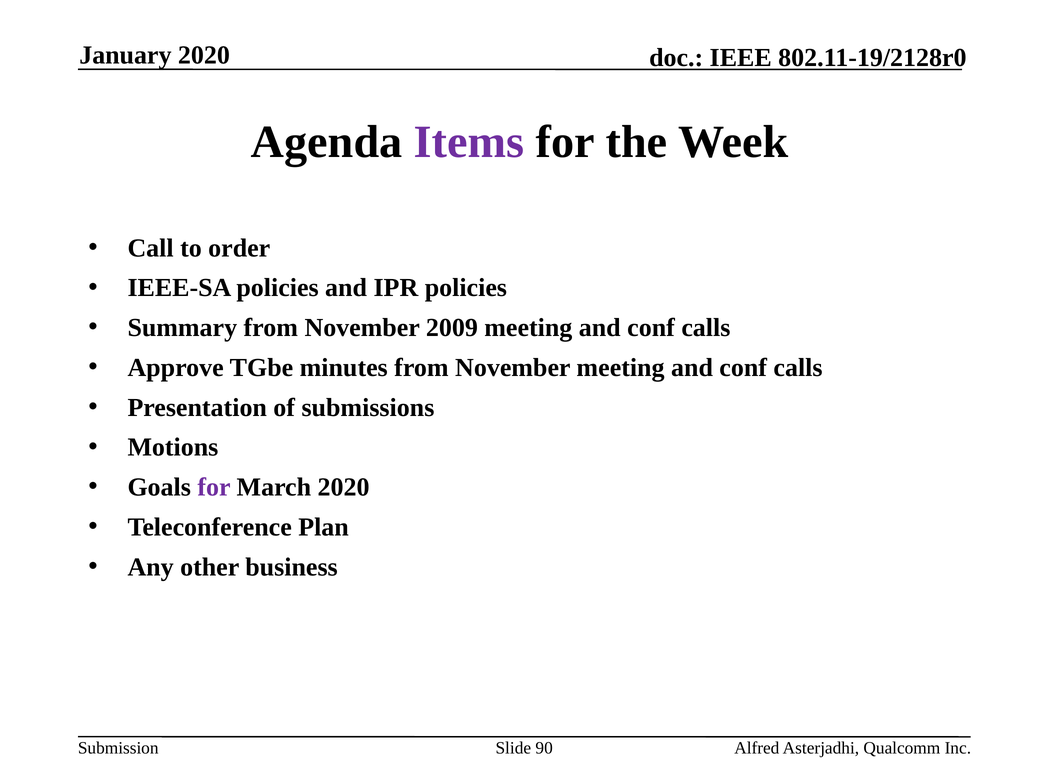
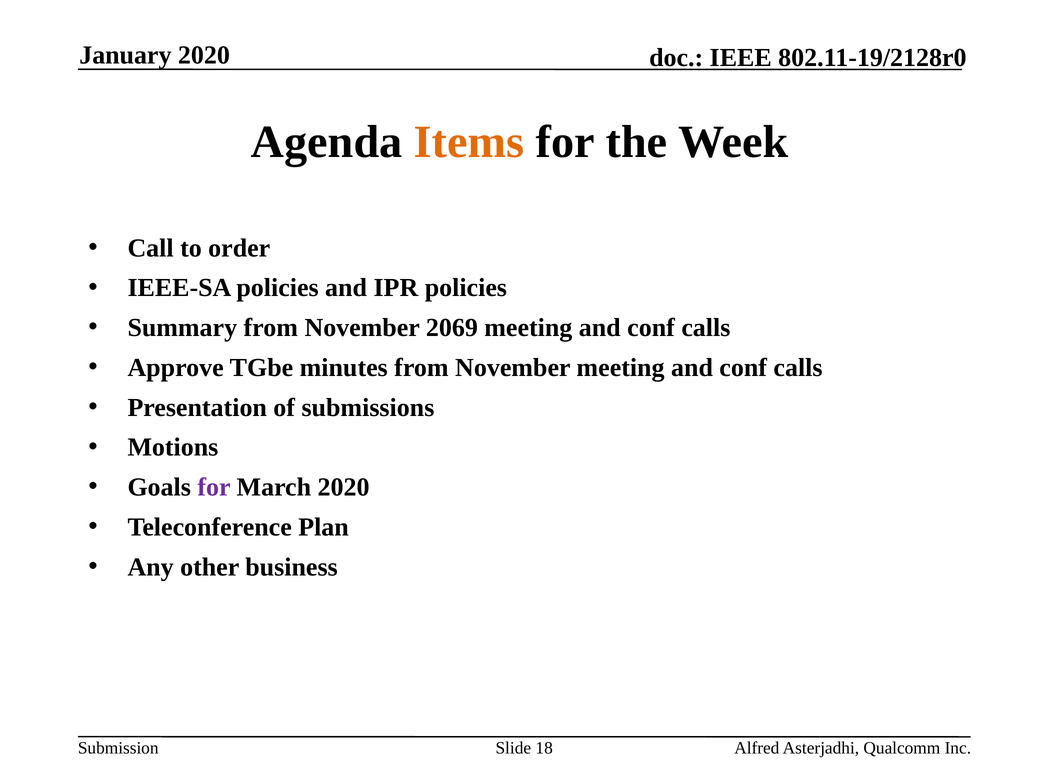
Items colour: purple -> orange (469, 142)
2009: 2009 -> 2069 (452, 328)
90: 90 -> 18 (544, 748)
